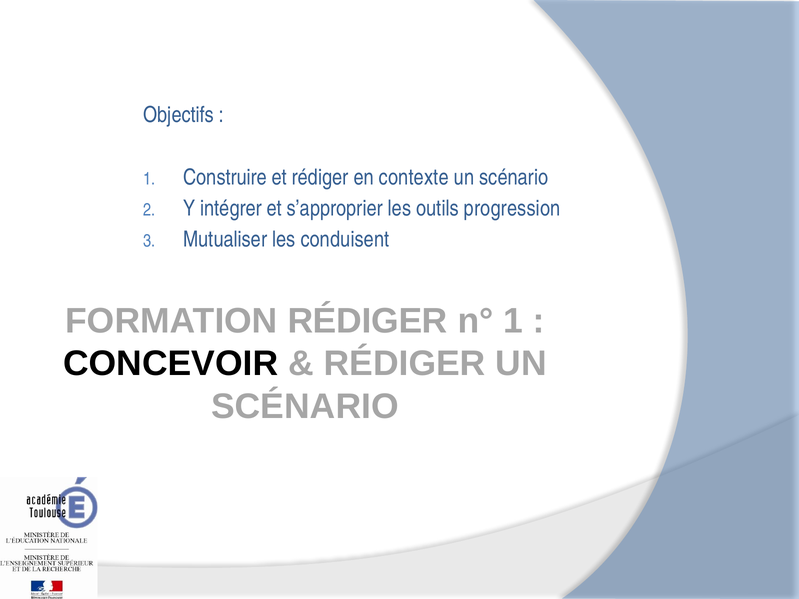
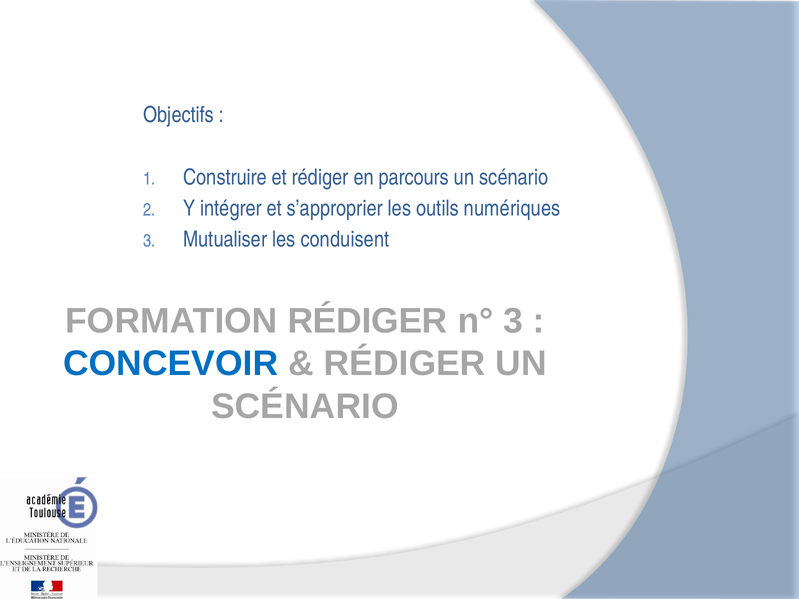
contexte: contexte -> parcours (414, 177)
progression: progression -> numériques (512, 208)
n° 1: 1 -> 3 (513, 321)
CONCEVOIR colour: black -> blue (171, 364)
